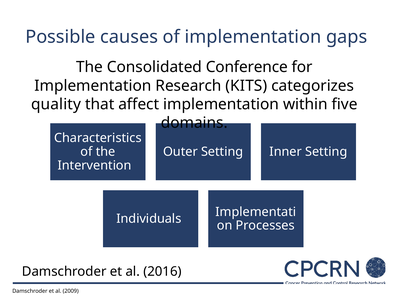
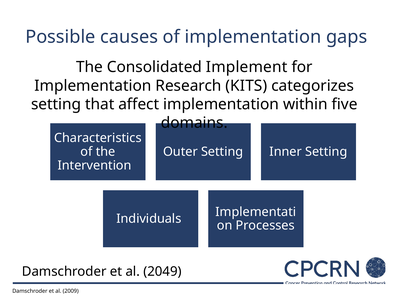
Conference: Conference -> Implement (247, 67)
quality: quality -> setting (56, 104)
2016: 2016 -> 2049 (162, 271)
